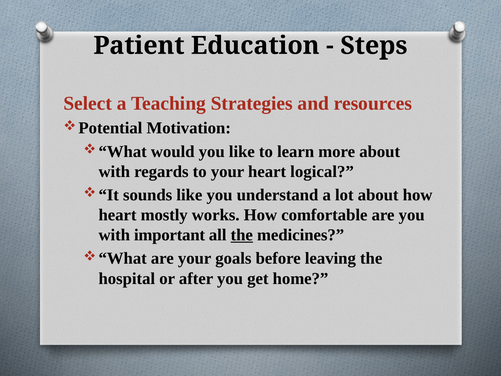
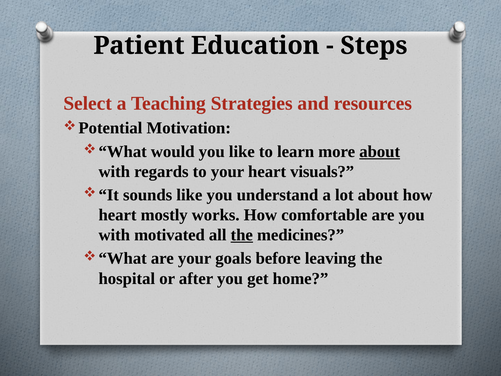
about underline: none -> present (380, 151)
logical: logical -> visuals (322, 171)
important: important -> motivated (169, 235)
